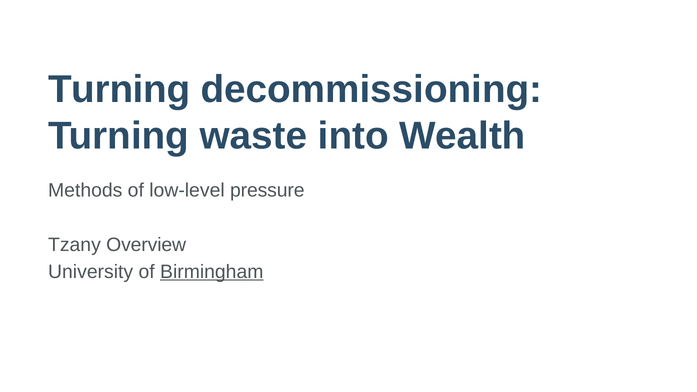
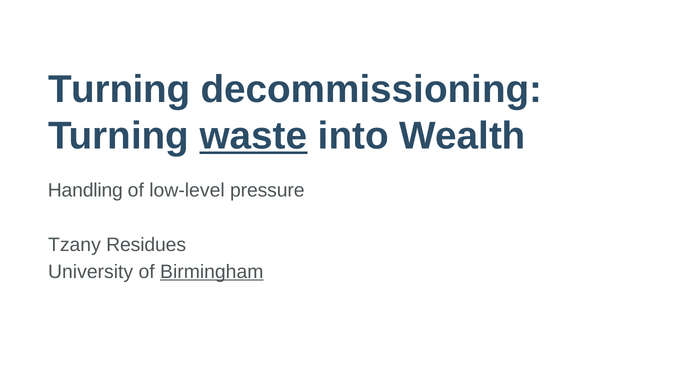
waste underline: none -> present (253, 136)
Methods: Methods -> Handling (85, 191)
Overview: Overview -> Residues (146, 245)
